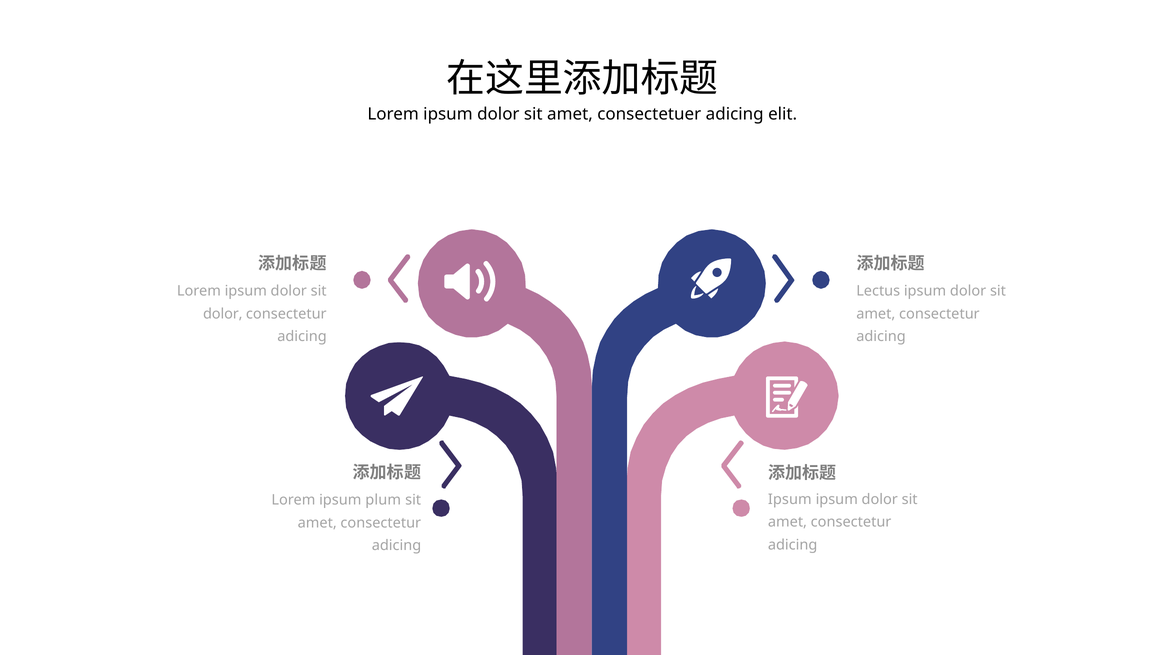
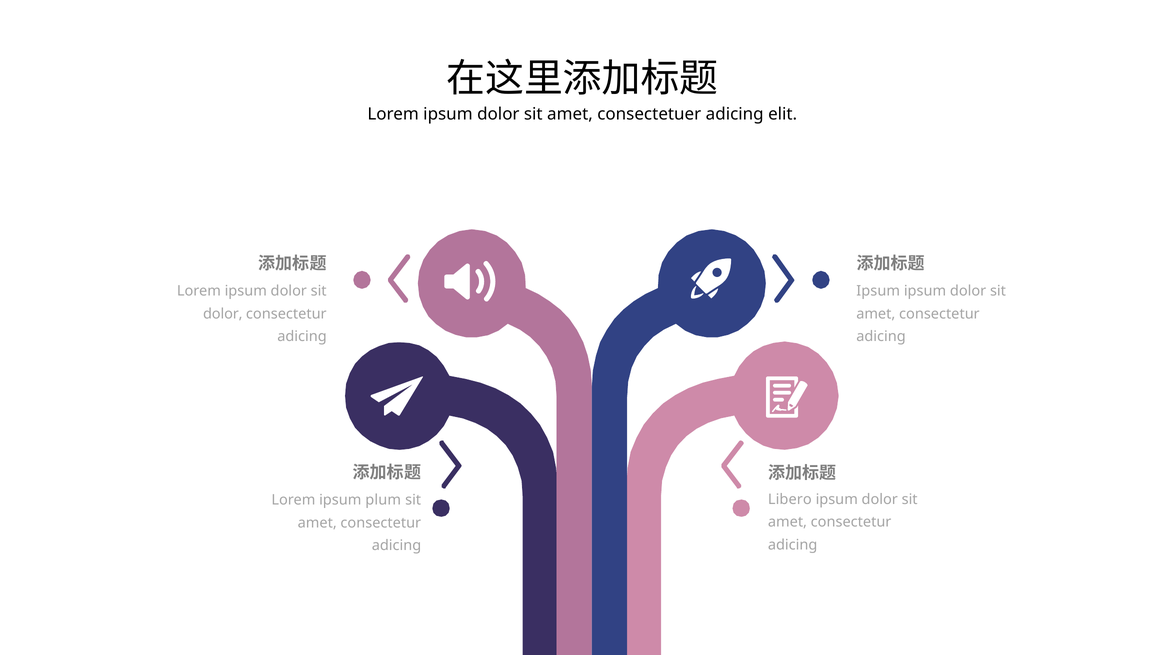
Lectus: Lectus -> Ipsum (878, 291)
Ipsum: Ipsum -> Libero (790, 500)
